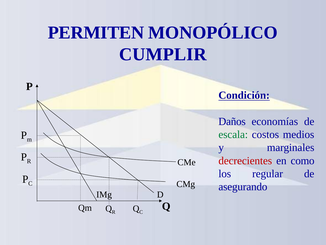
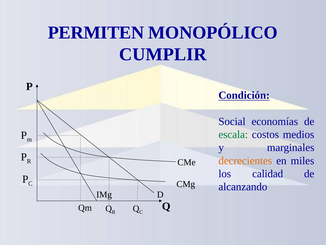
Daños: Daños -> Social (232, 121)
decrecientes colour: red -> orange (245, 160)
como: como -> miles (303, 160)
regular: regular -> calidad (268, 173)
asegurando: asegurando -> alcanzando (243, 186)
